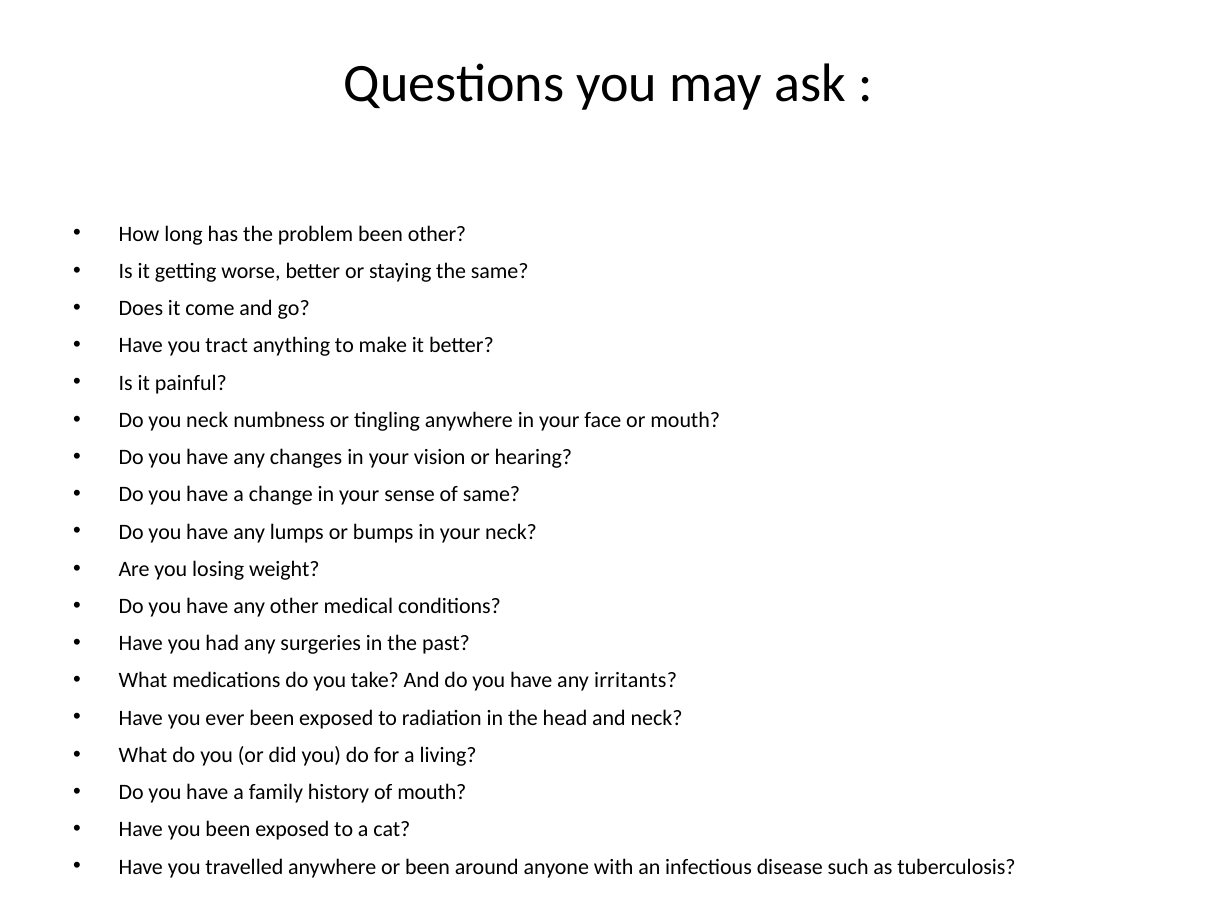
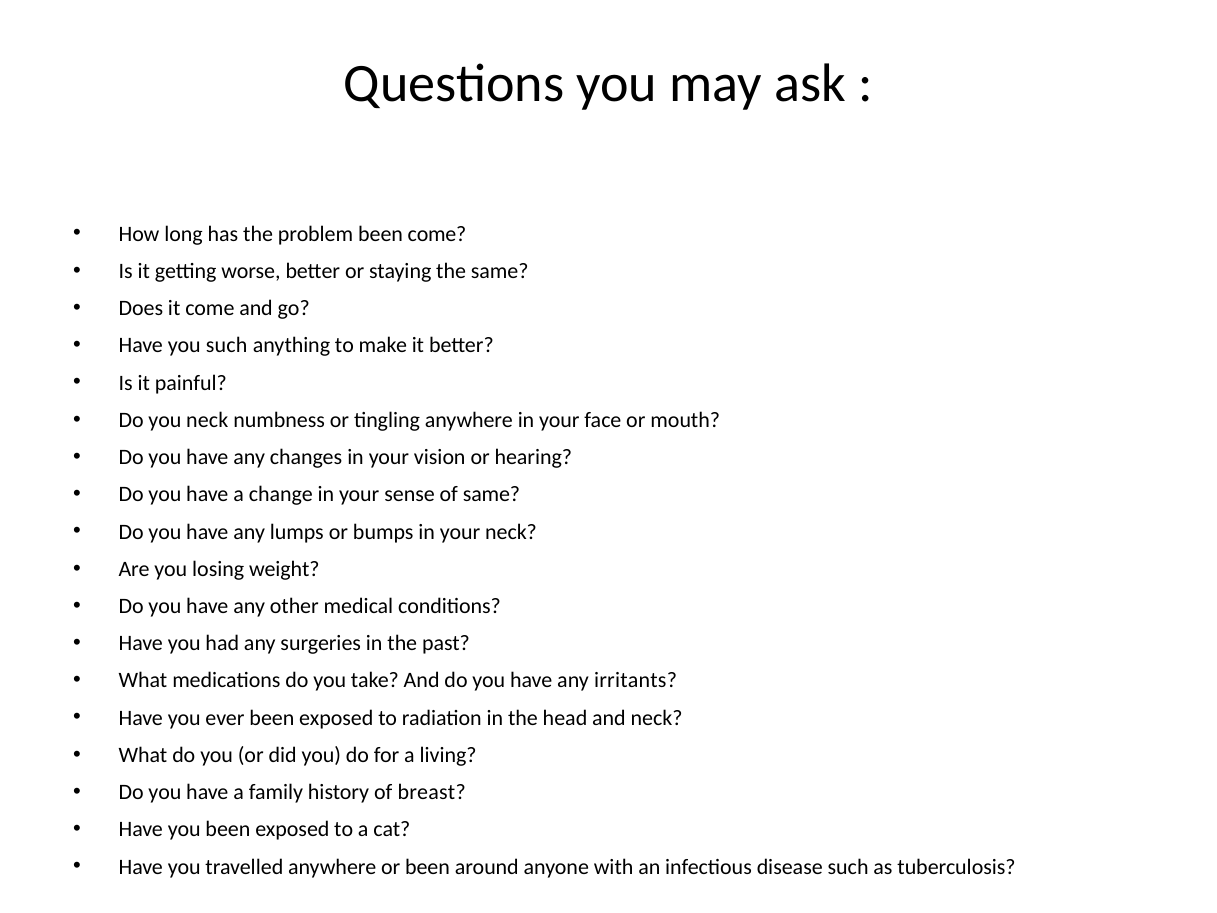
been other: other -> come (437, 234)
you tract: tract -> such (227, 345)
of mouth: mouth -> breast (432, 792)
